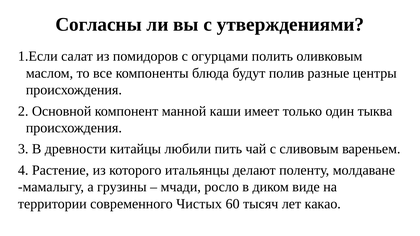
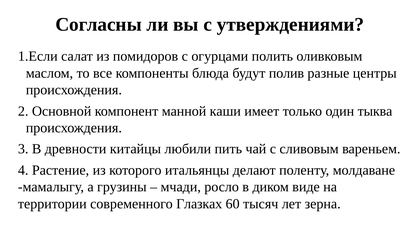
Чистых: Чистых -> Глазках (199, 204)
какао: какао -> зерна (323, 204)
